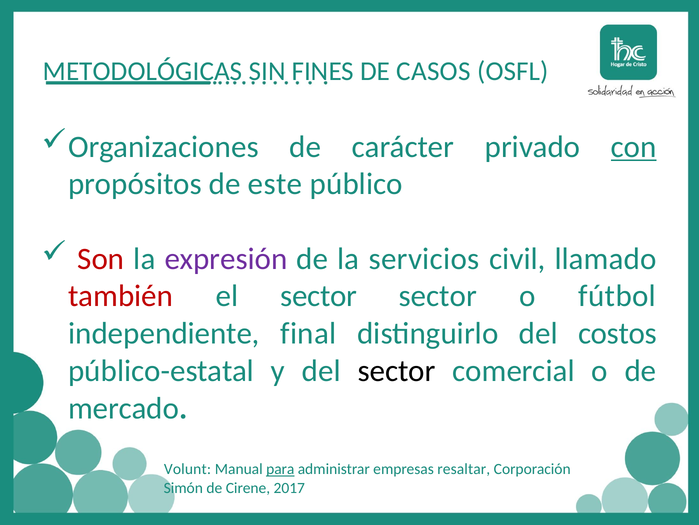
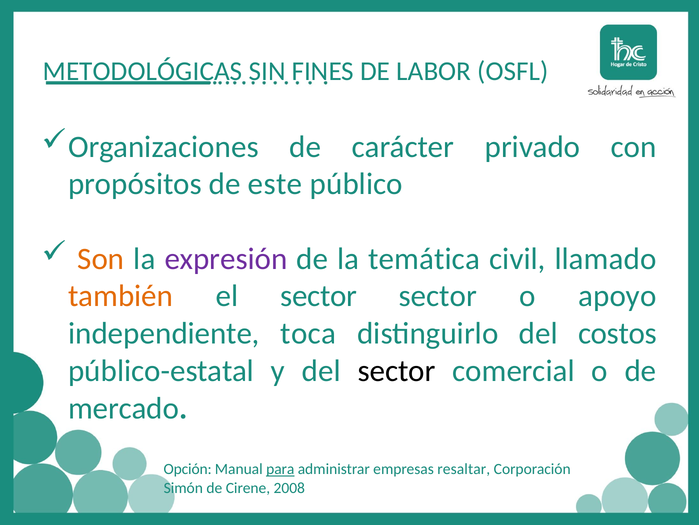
CASOS: CASOS -> LABOR (434, 71)
con underline: present -> none (634, 147)
Son colour: red -> orange (101, 259)
servicios: servicios -> temática (424, 259)
también colour: red -> orange (121, 296)
fútbol: fútbol -> apoyo (617, 296)
final: final -> toca (308, 333)
Volunt: Volunt -> Opción (188, 469)
2017: 2017 -> 2008 (289, 487)
